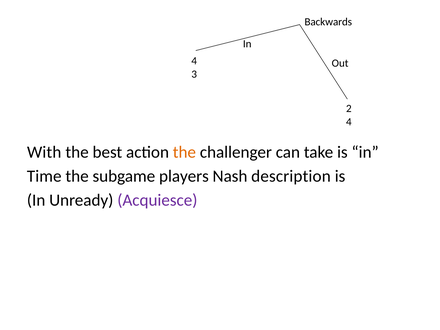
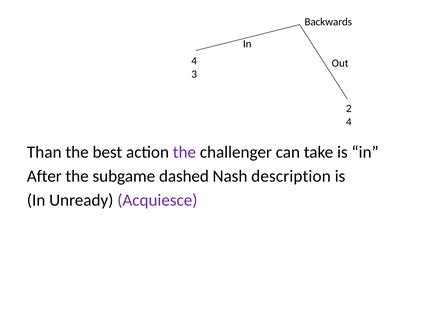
With: With -> Than (44, 152)
the colour: orange -> purple (184, 152)
Time: Time -> After (44, 176)
players: players -> dashed (184, 176)
